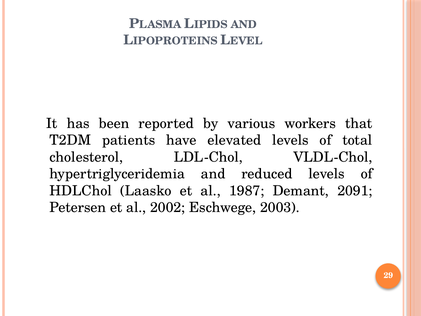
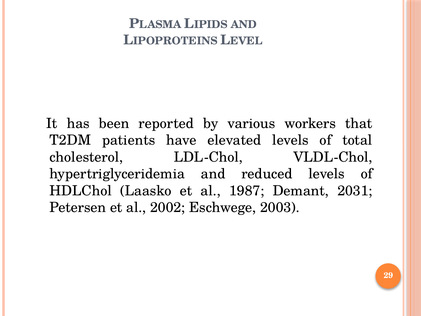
2091: 2091 -> 2031 (355, 191)
